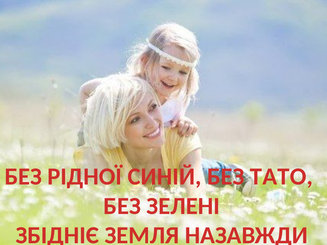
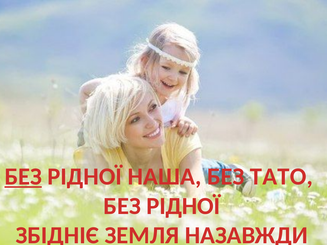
БЕЗ underline: none -> present (23, 177)
СИНІЙ: СИНІЙ -> НАША (164, 177)
ЗЕЛЕНІ: ЗЕЛЕНІ -> РІДНОЇ (183, 206)
